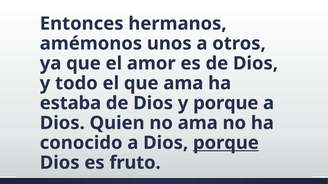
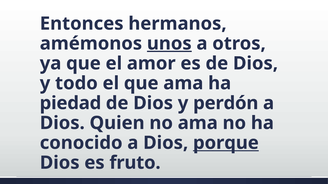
unos underline: none -> present (169, 44)
estaba: estaba -> piedad (70, 103)
y porque: porque -> perdón (226, 103)
